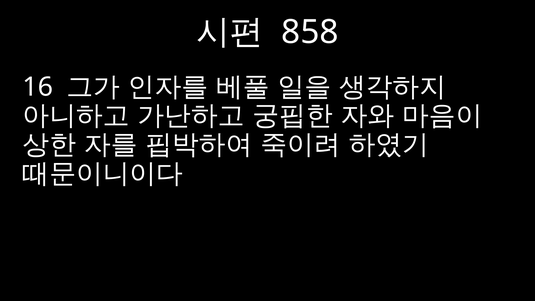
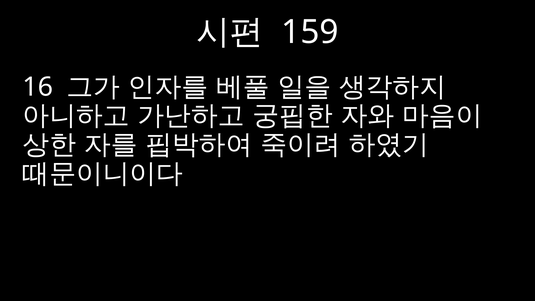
858: 858 -> 159 (310, 32)
